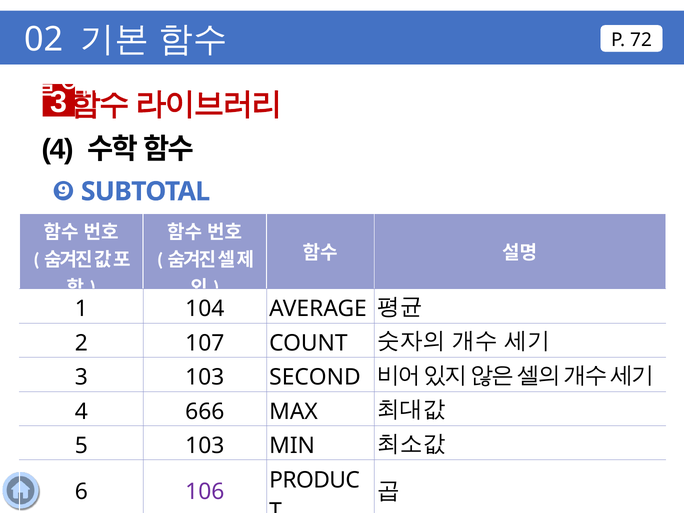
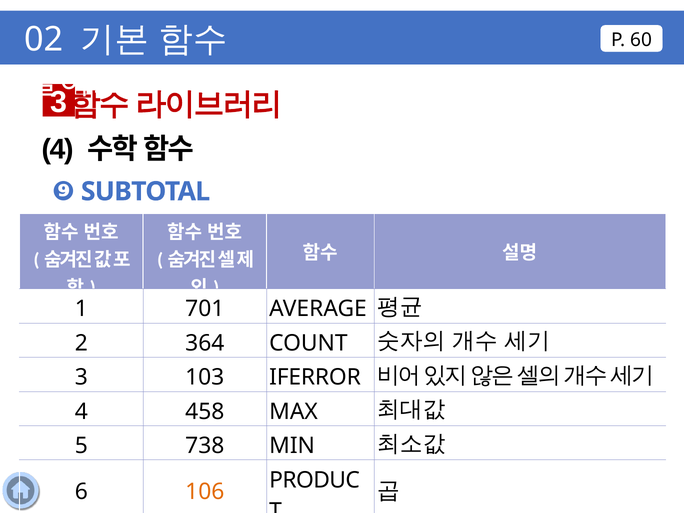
72: 72 -> 60 (641, 40)
104: 104 -> 701 (205, 309)
107: 107 -> 364 (205, 343)
SECOND: SECOND -> IFERROR (315, 377)
666: 666 -> 458 (205, 412)
5 103: 103 -> 738 (205, 446)
106 colour: purple -> orange (205, 492)
